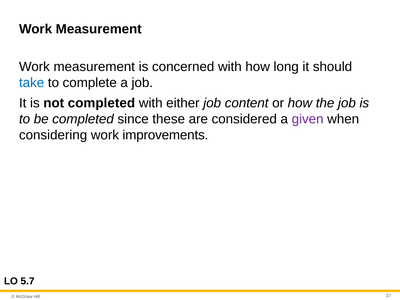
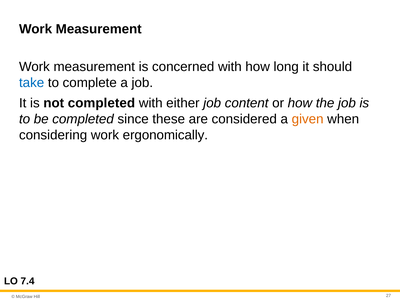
given colour: purple -> orange (308, 119)
improvements: improvements -> ergonomically (165, 135)
5.7: 5.7 -> 7.4 (28, 281)
